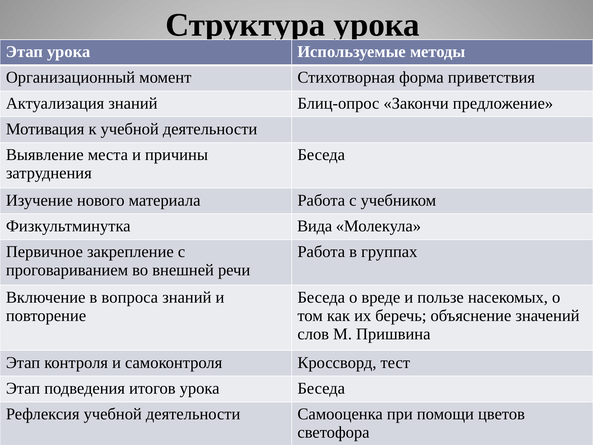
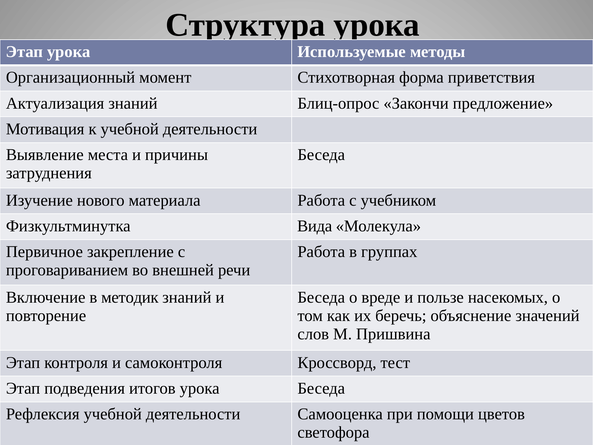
вопроса: вопроса -> методик (130, 297)
